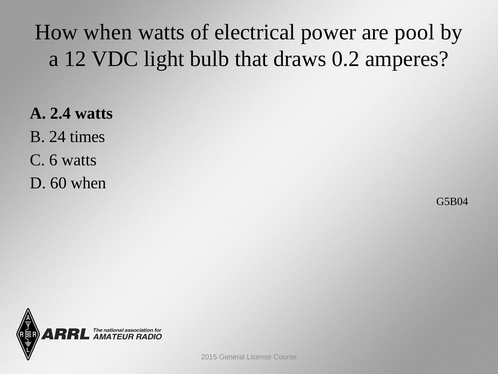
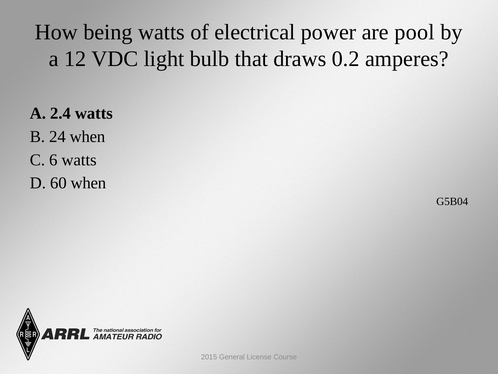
How when: when -> being (108, 32)
24 times: times -> when (87, 136)
